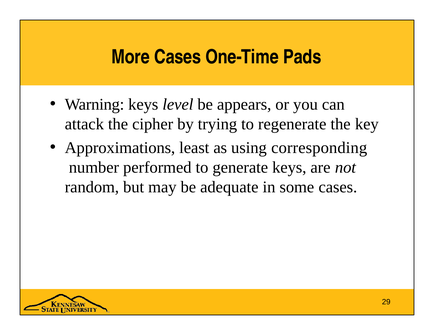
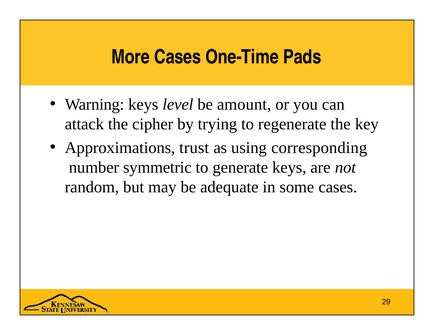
appears: appears -> amount (244, 104)
least: least -> trust (194, 148)
performed: performed -> symmetric (157, 168)
